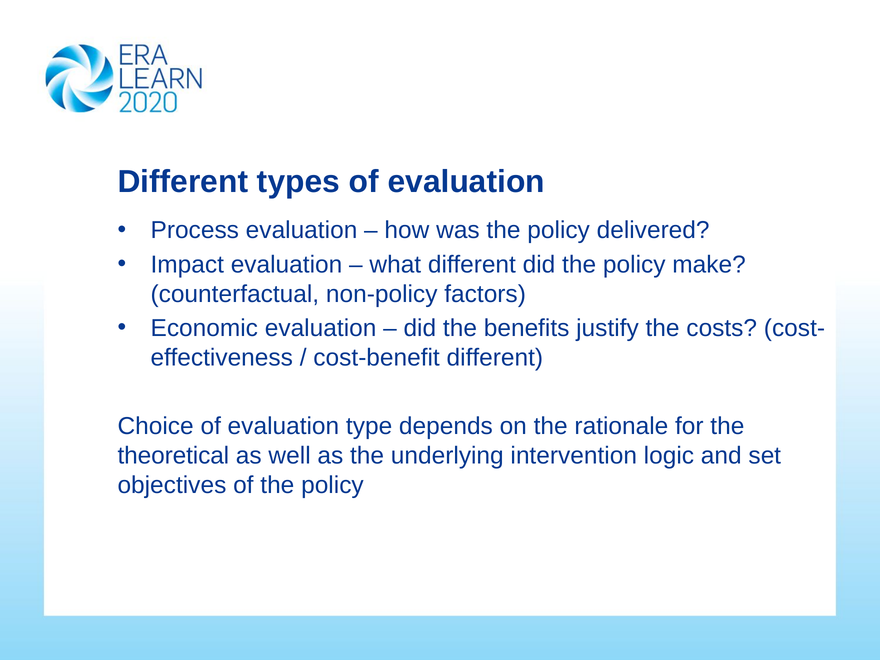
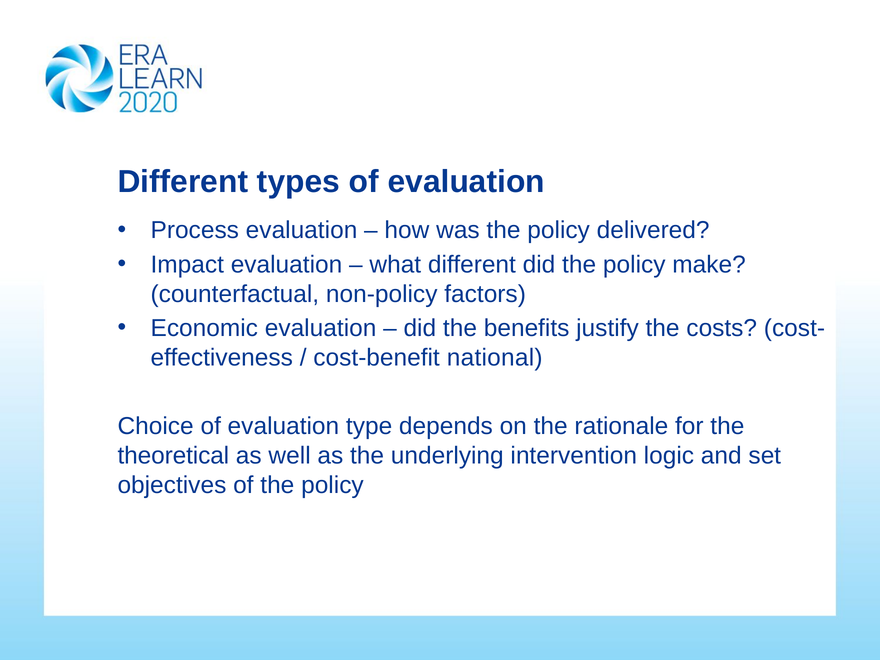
cost-benefit different: different -> national (495, 358)
